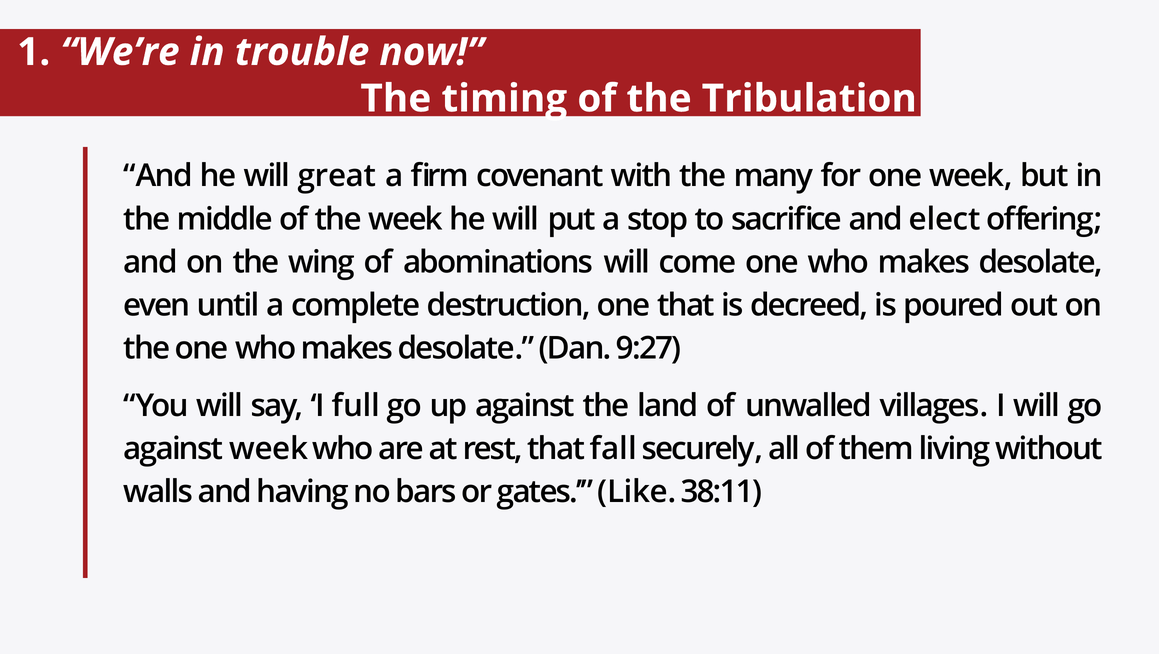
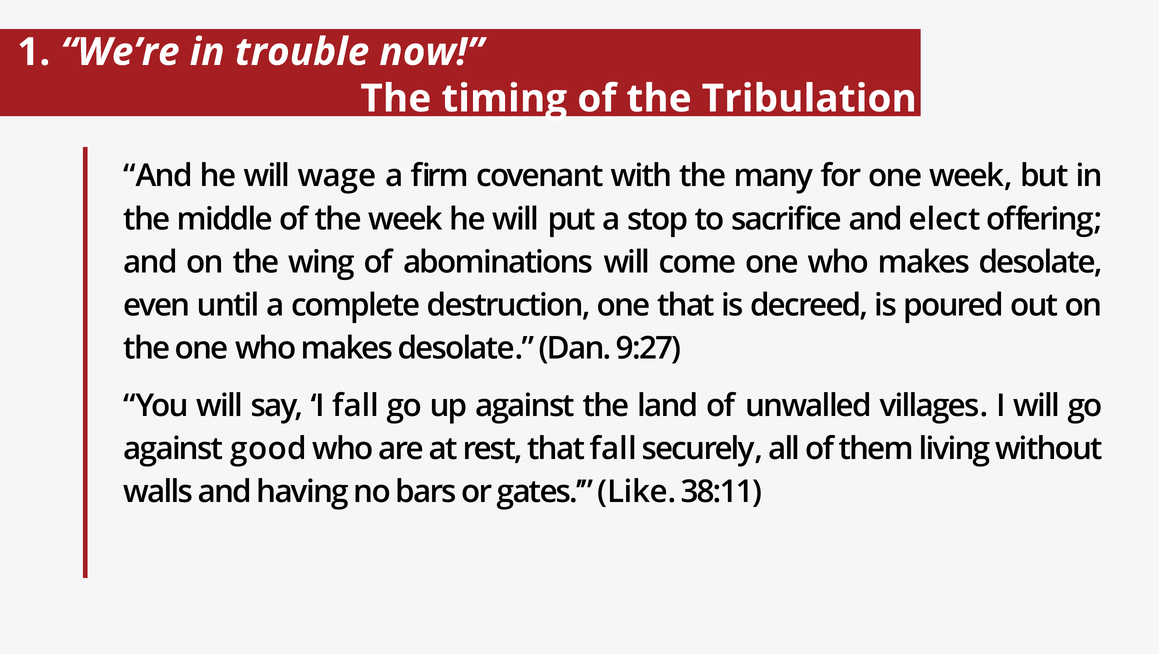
great: great -> wage (337, 176)
I full: full -> fall (356, 406)
against week: week -> good (268, 449)
